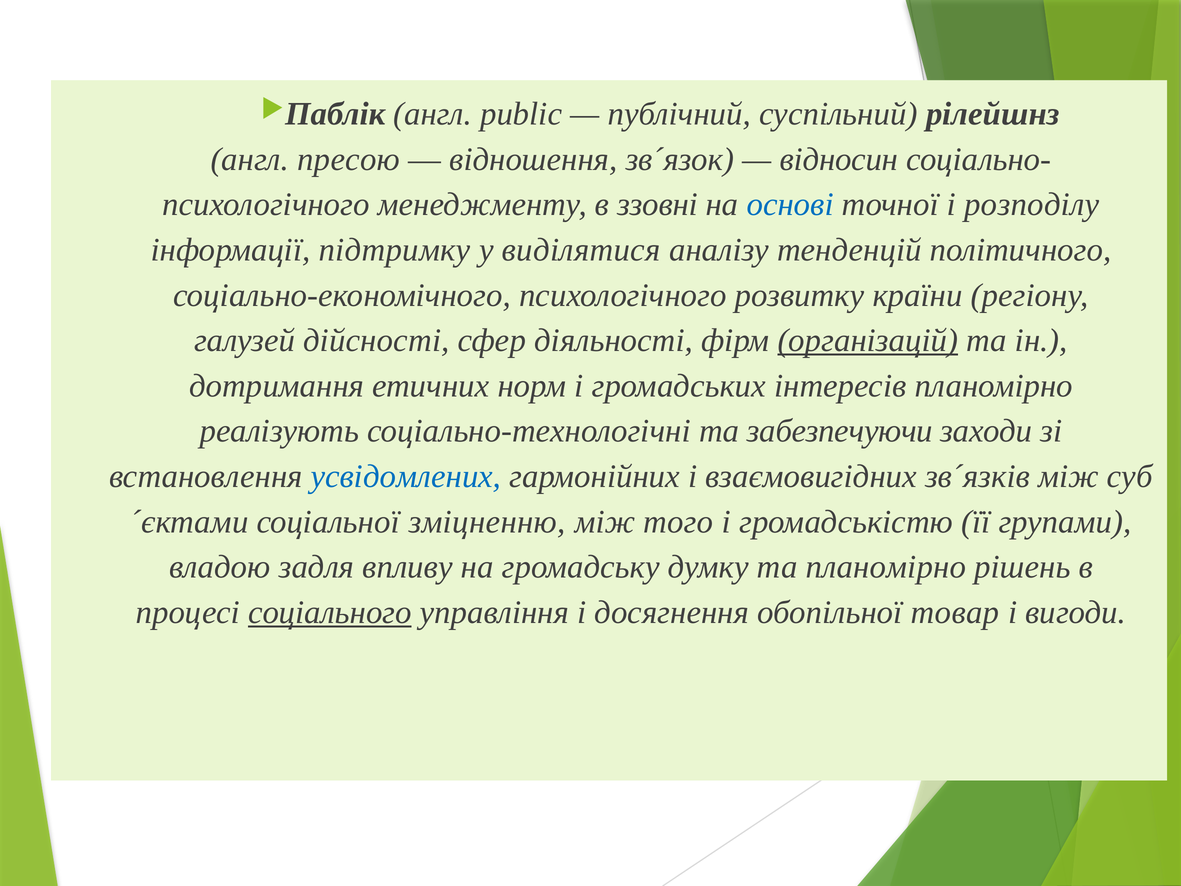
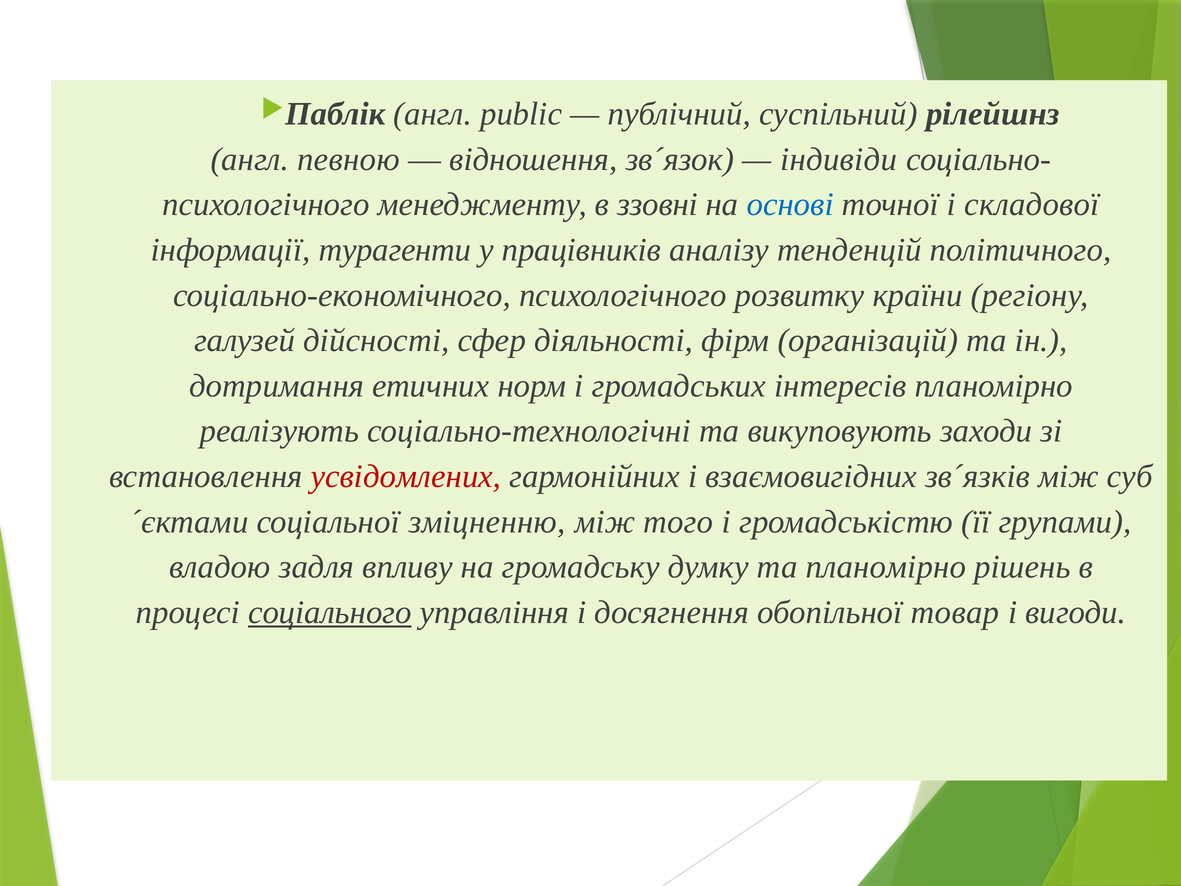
пресою: пресою -> певною (348, 159)
відносин: відносин -> індивіди (839, 159)
розподілу: розподілу -> складової (1032, 205)
підтримку: підтримку -> турагенти (395, 250)
виділятися: виділятися -> працівників (581, 250)
організацій underline: present -> none (868, 340)
забезпечуючи: забезпечуючи -> викуповують (840, 431)
усвідомлених colour: blue -> red (406, 476)
